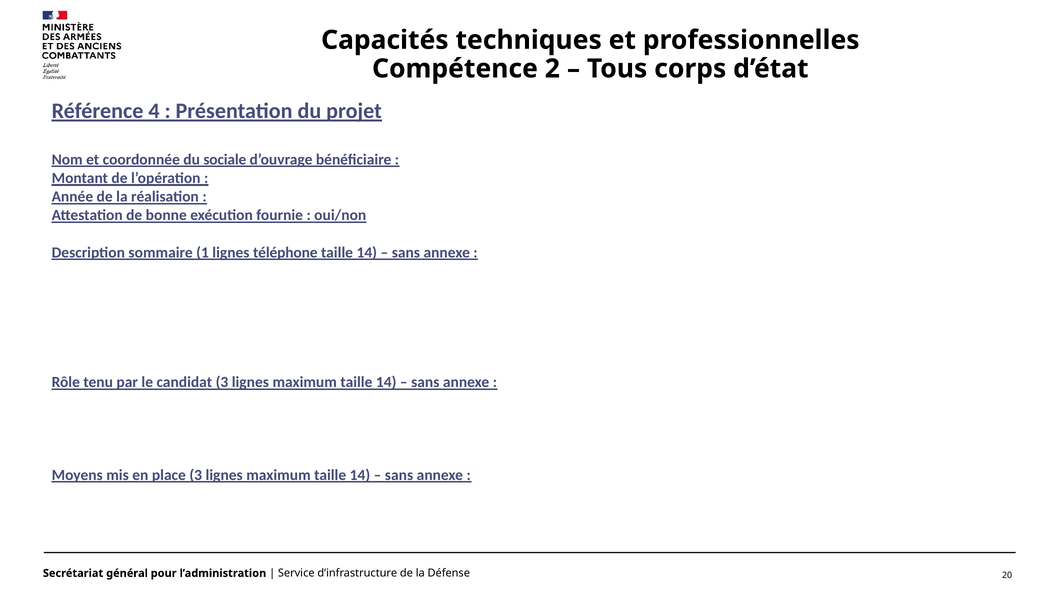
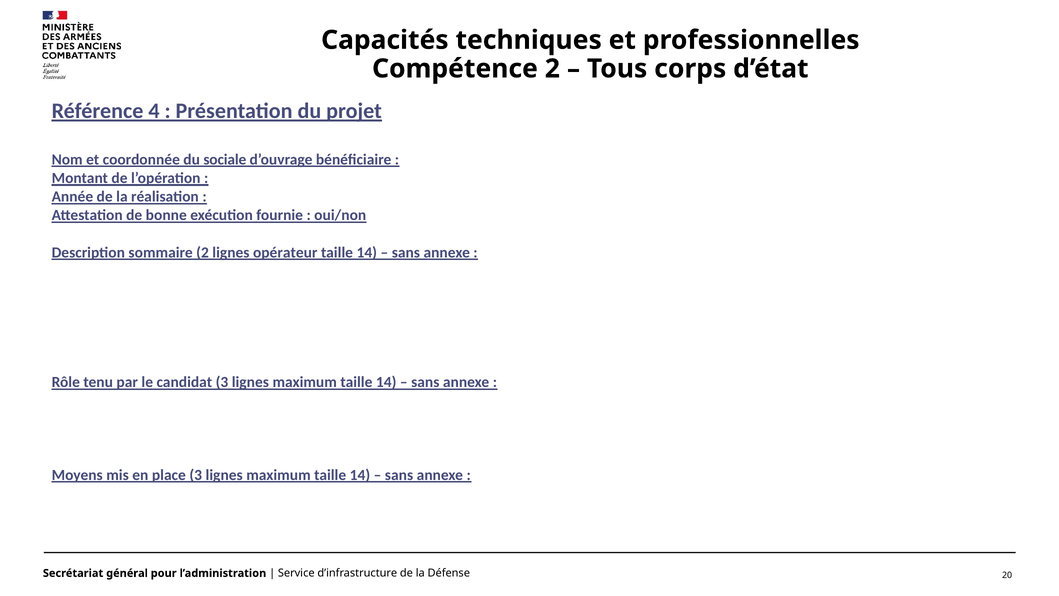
sommaire 1: 1 -> 2 (203, 252)
téléphone: téléphone -> opérateur (285, 252)
